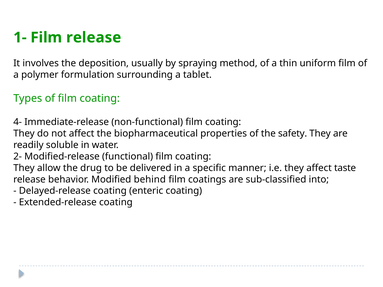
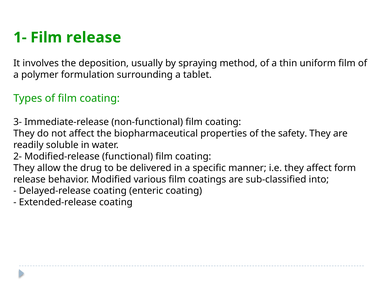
4-: 4- -> 3- (18, 122)
taste: taste -> form (345, 168)
behind: behind -> various (150, 180)
